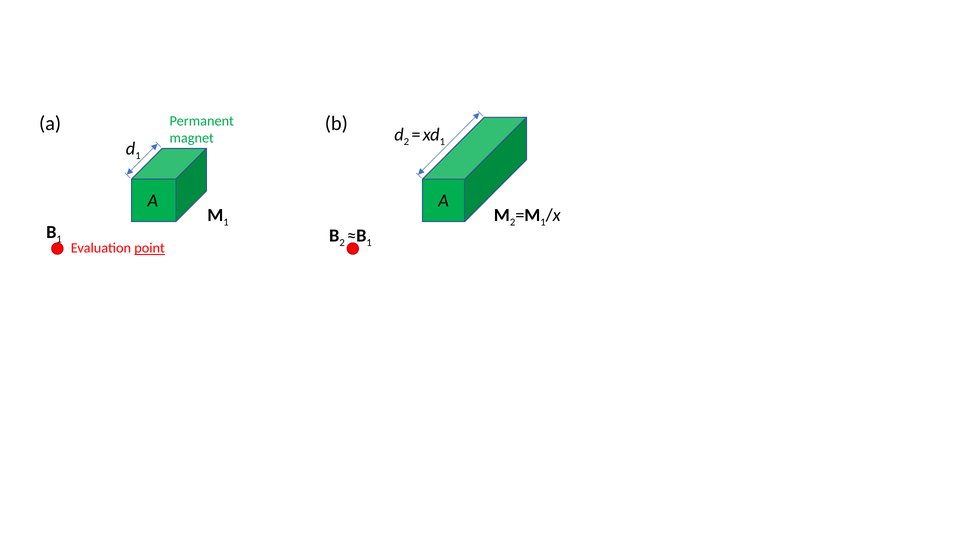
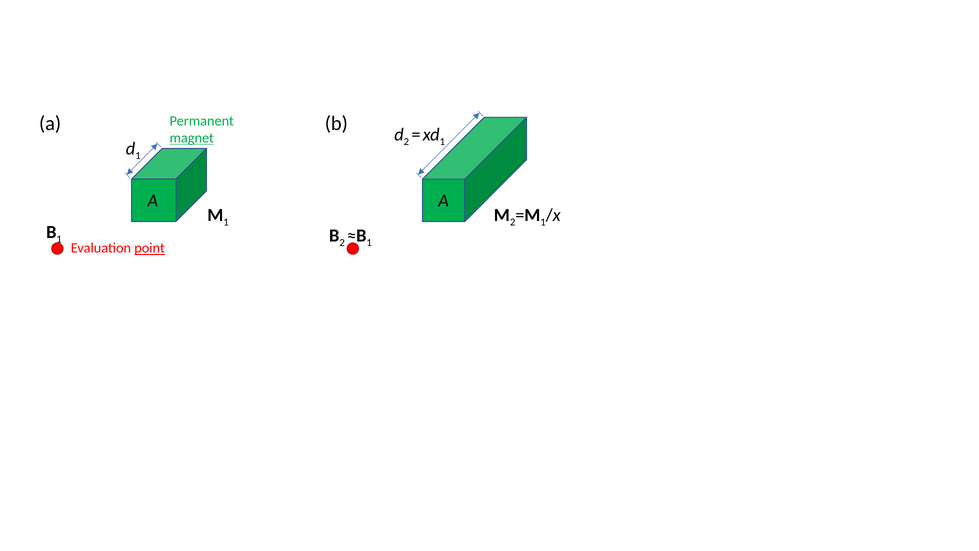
magnet underline: none -> present (192, 138)
